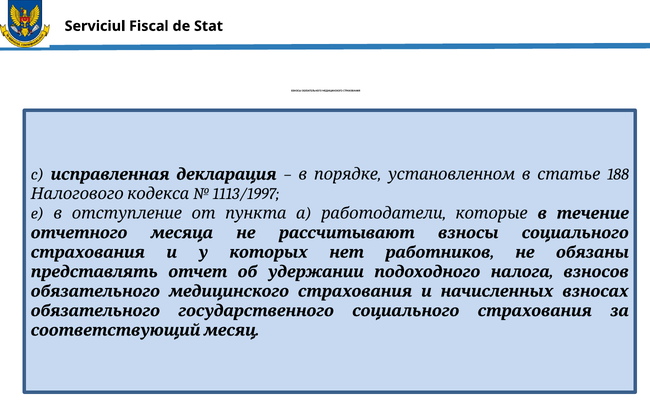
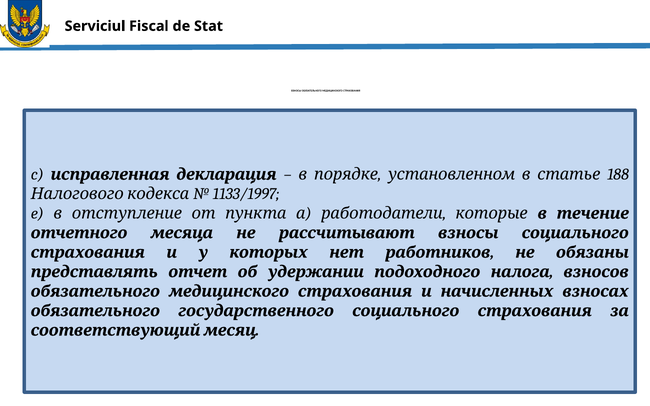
1113/1997: 1113/1997 -> 1133/1997 (246, 194)
